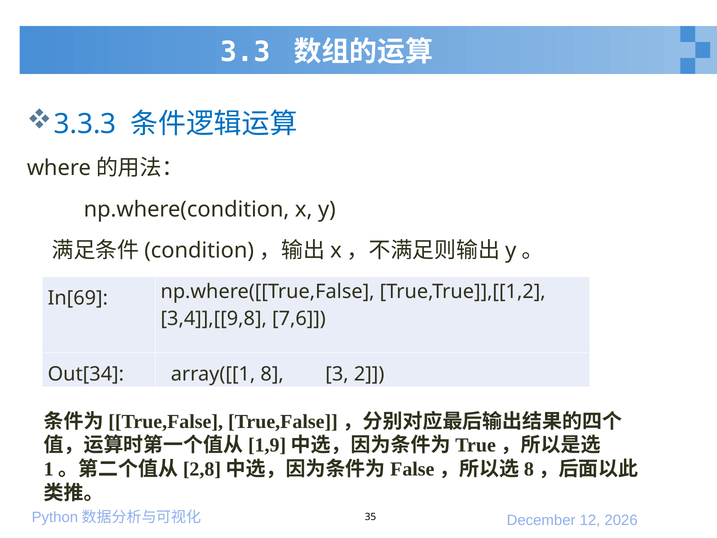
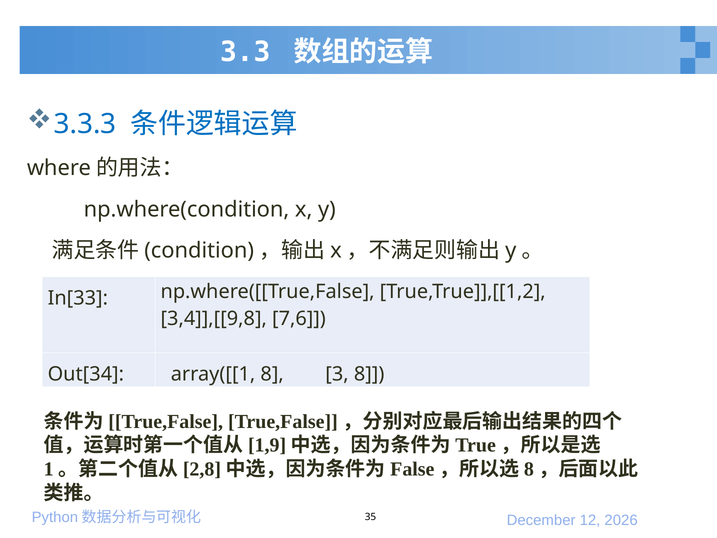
In[69: In[69 -> In[33 (78, 298)
3 2: 2 -> 8 (369, 374)
